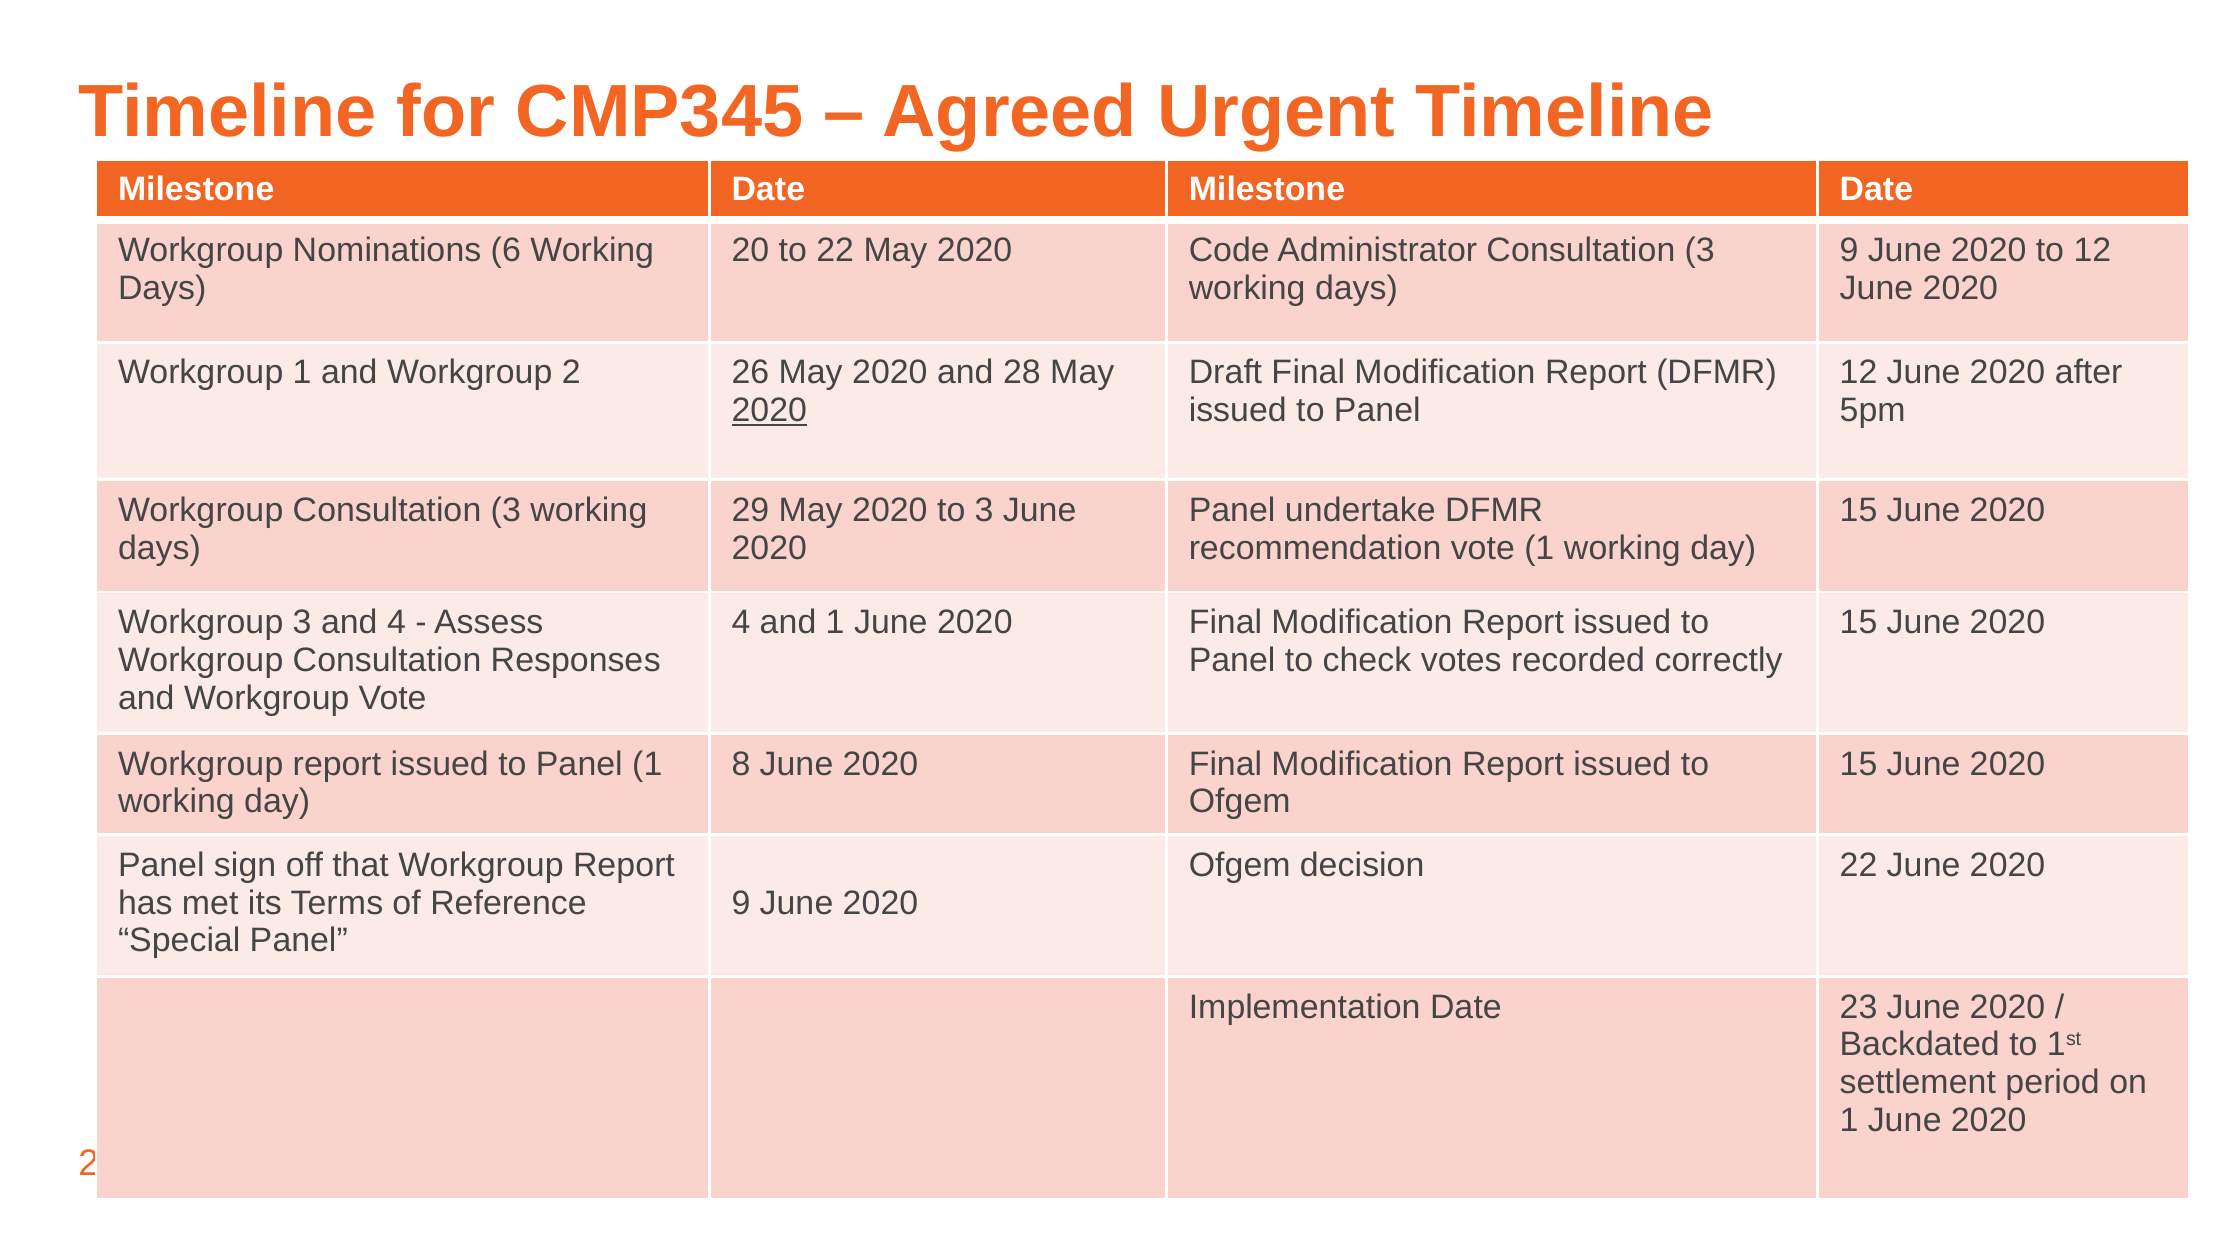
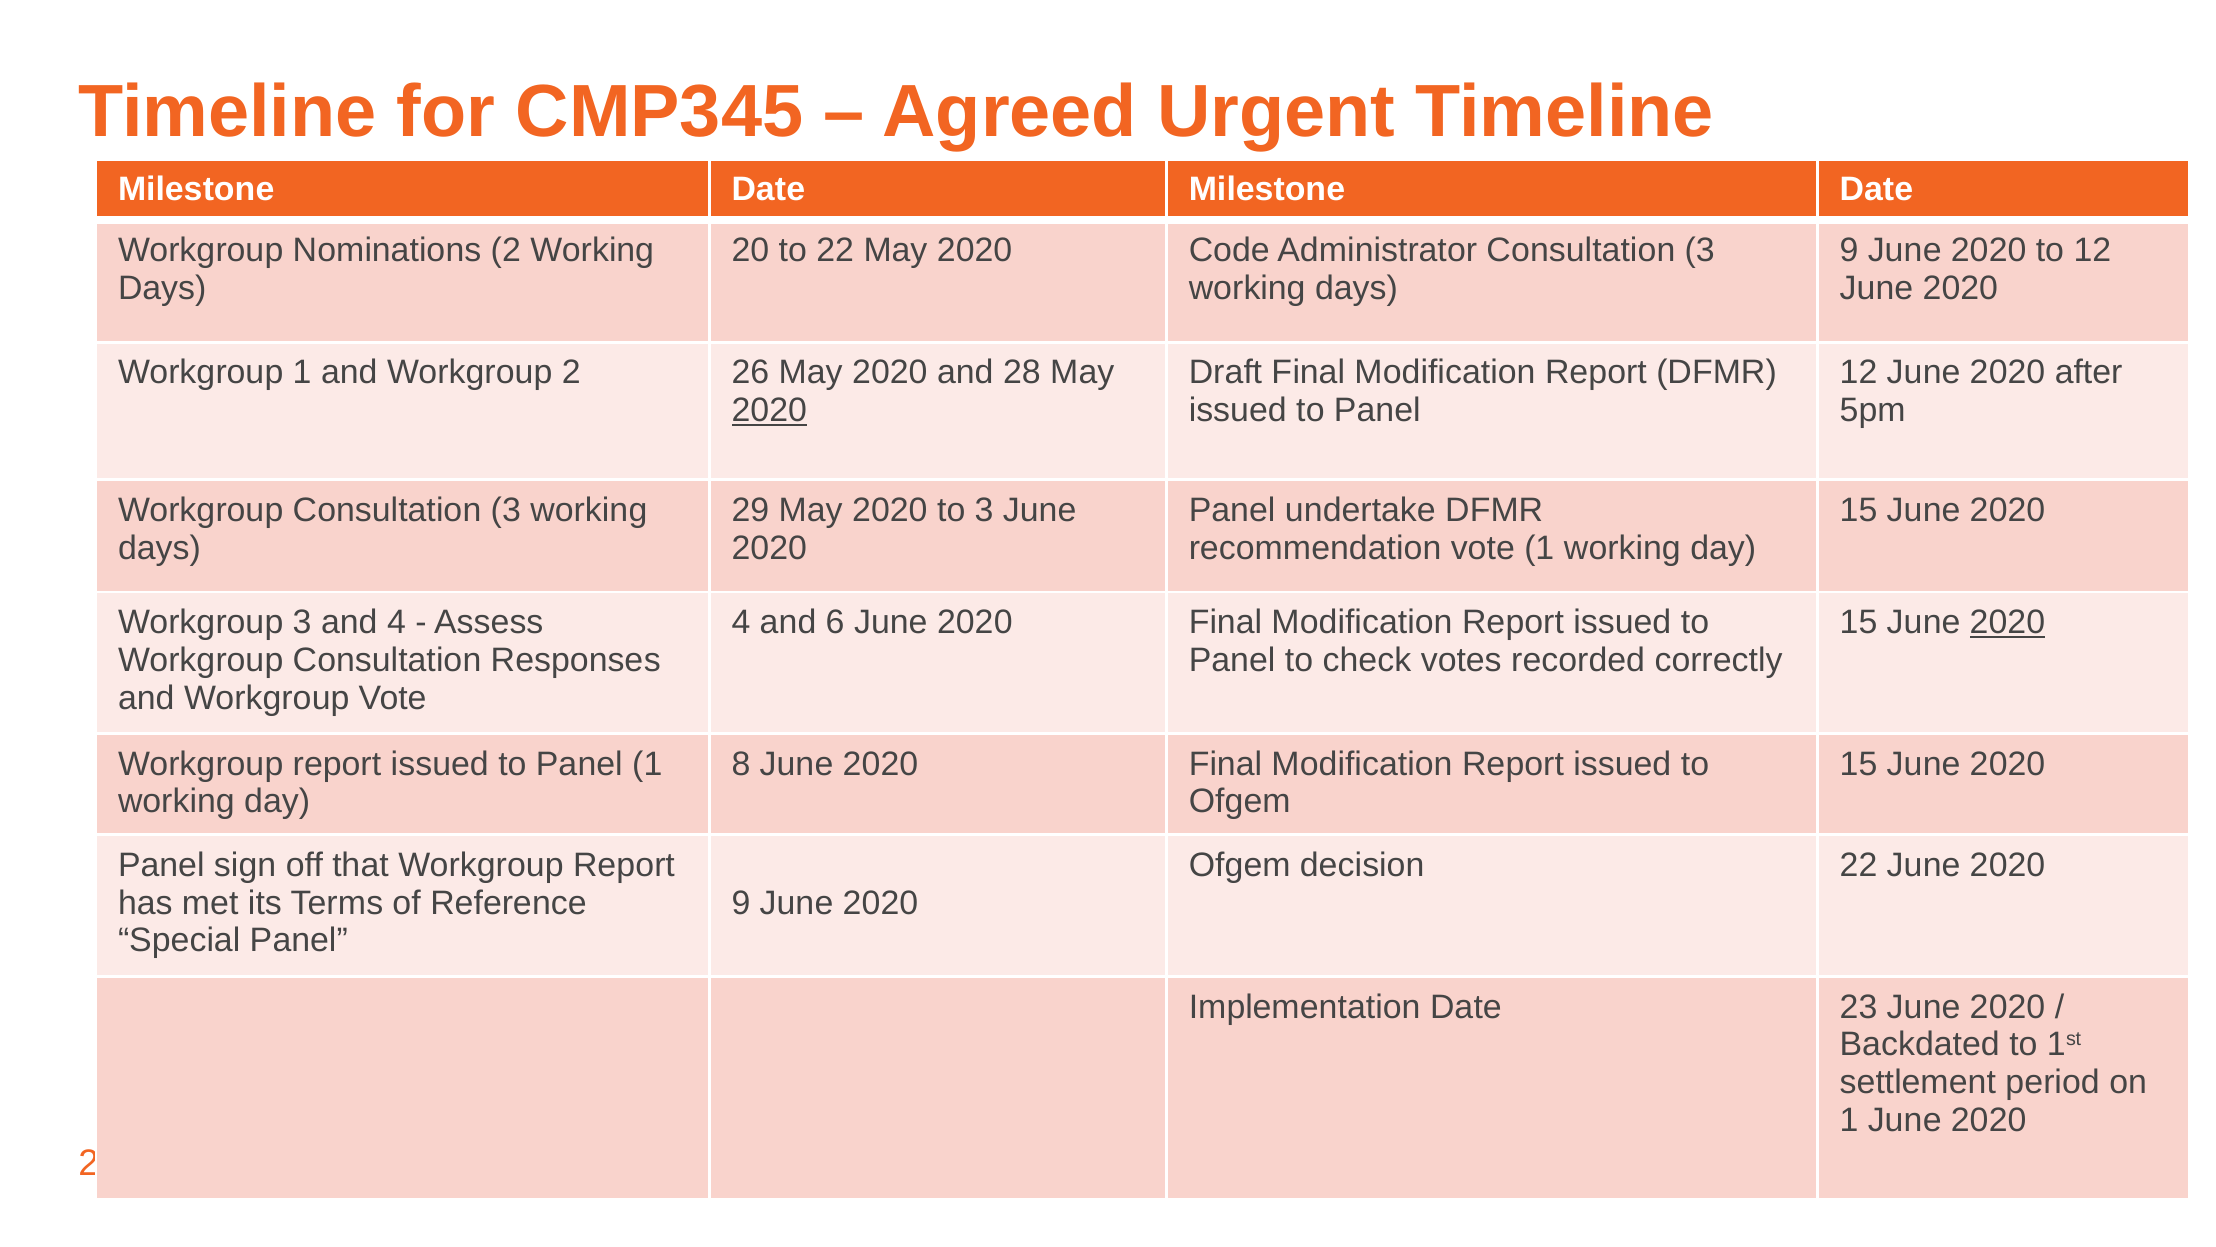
Nominations 6: 6 -> 2 (506, 250)
and 1: 1 -> 6 (835, 622)
2020 underline: none -> present (2007, 622)
